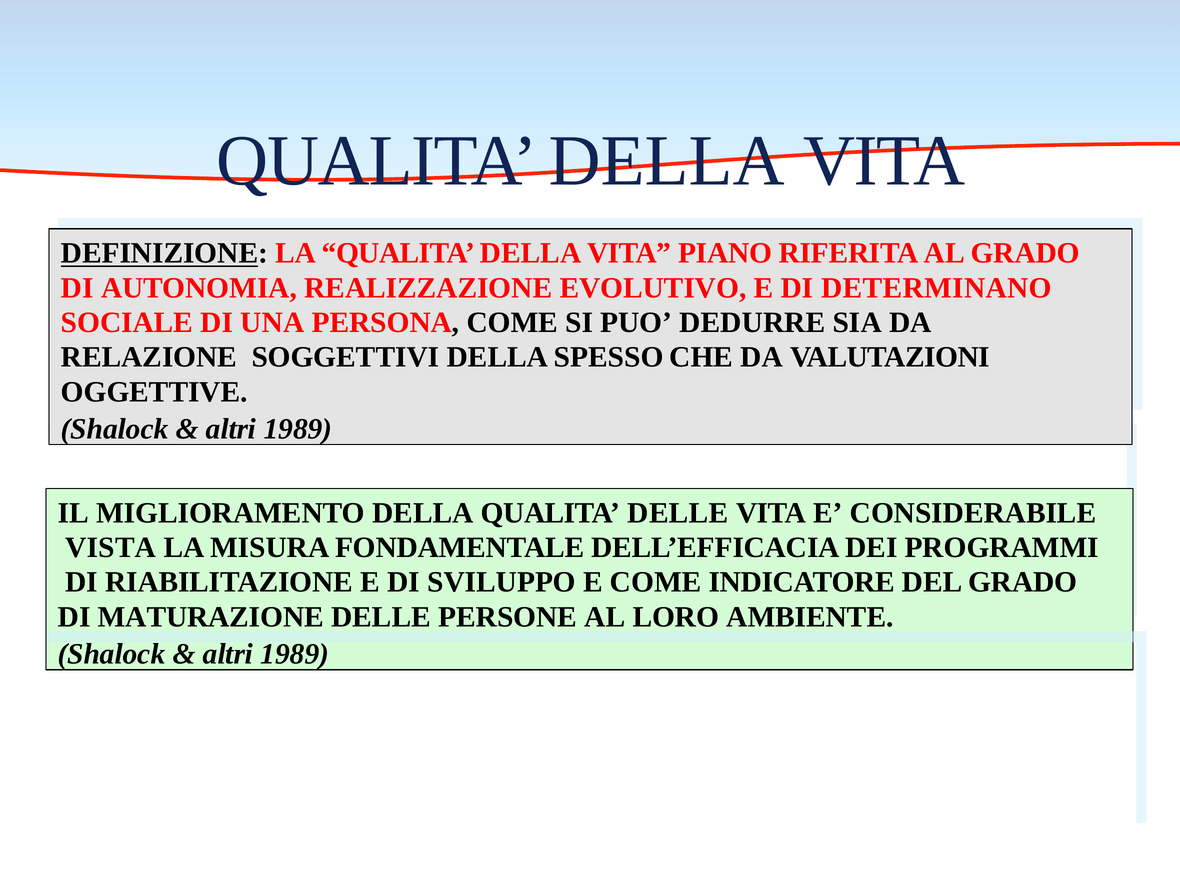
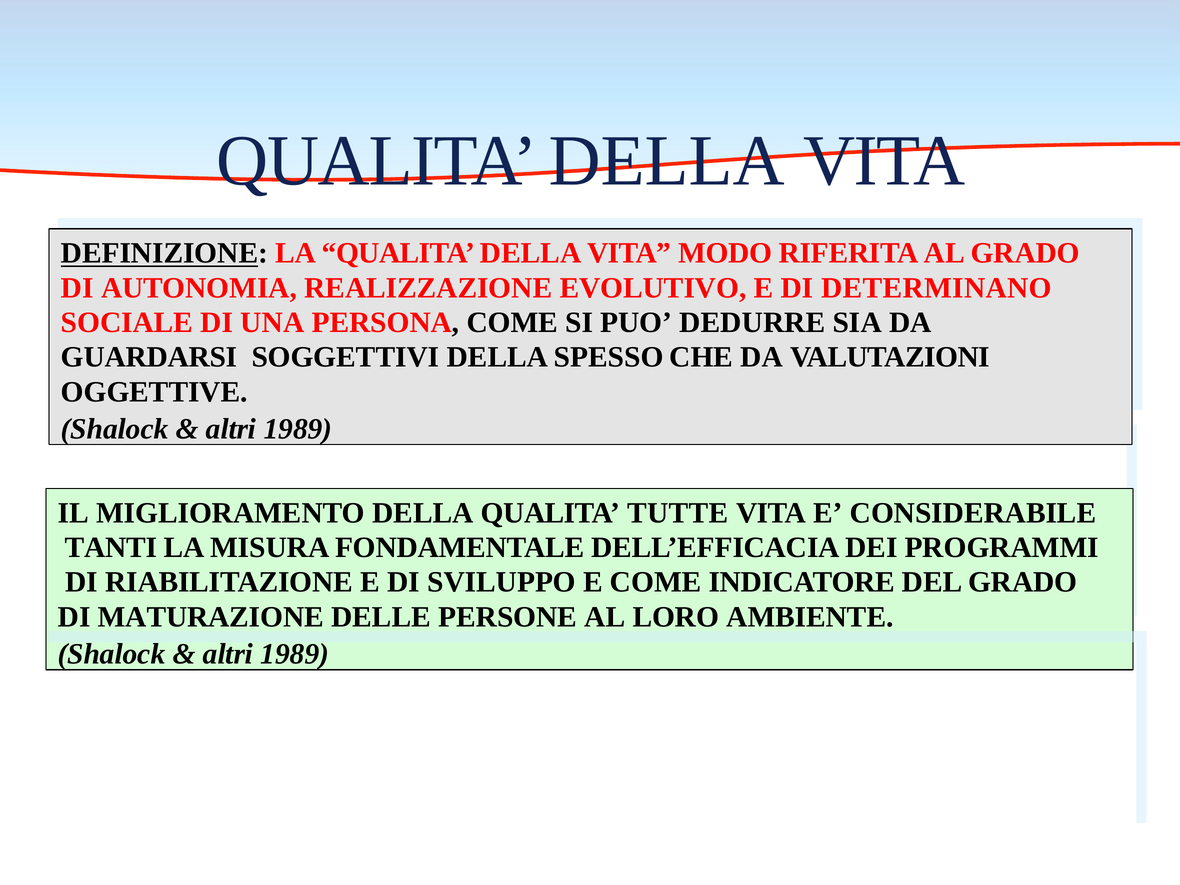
PIANO: PIANO -> MODO (725, 253)
RELAZIONE: RELAZIONE -> GUARDARSI (149, 357)
QUALITA DELLE: DELLE -> TUTTE (678, 513)
VISTA: VISTA -> TANTI (111, 548)
